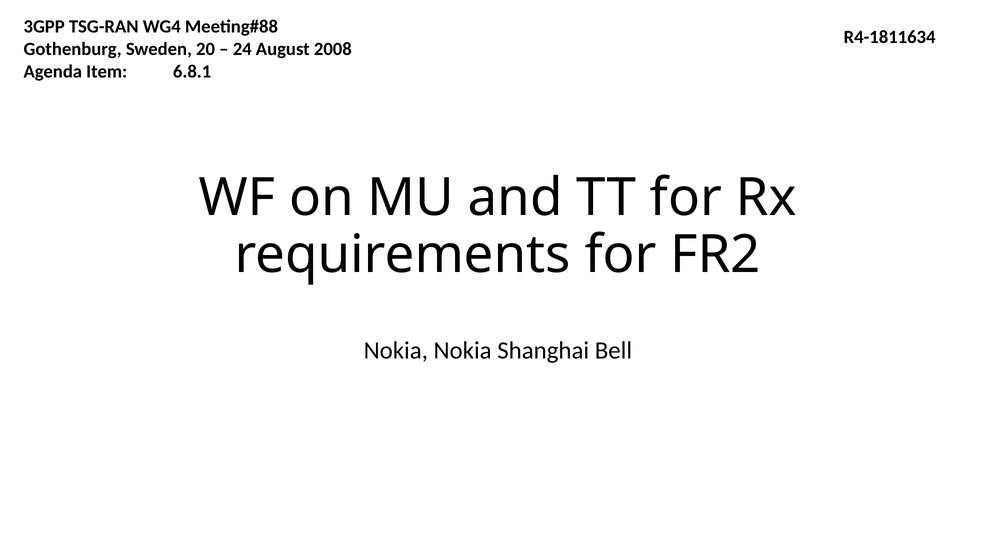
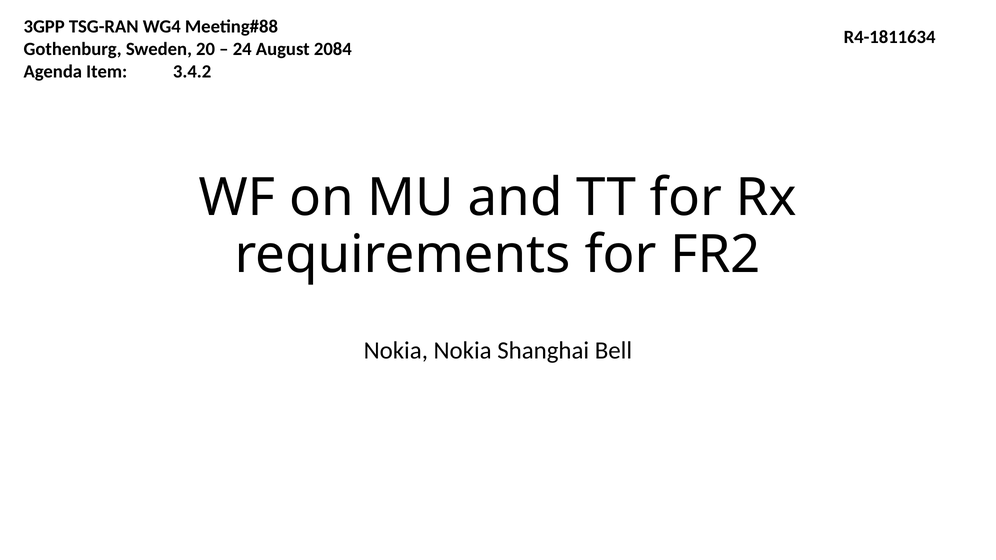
2008: 2008 -> 2084 (333, 49)
6.8.1: 6.8.1 -> 3.4.2 (192, 71)
